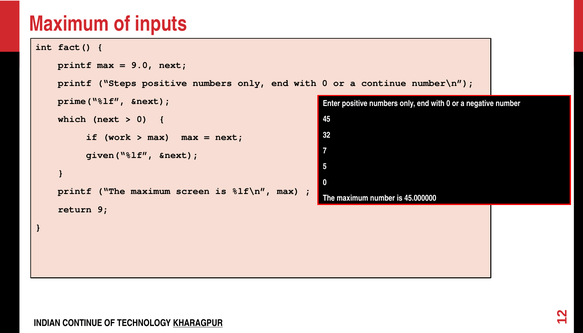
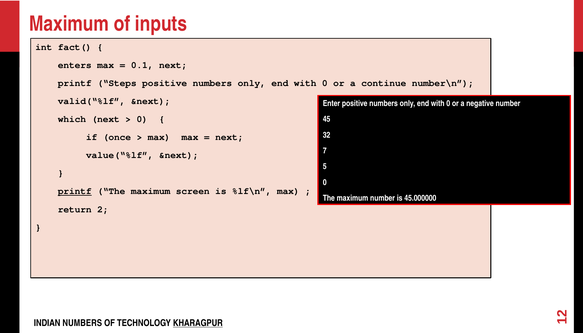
printf: printf -> enters (75, 65)
9.0: 9.0 -> 0.1 (142, 65)
prime(“%lf: prime(“%lf -> valid(“%lf (92, 101)
work: work -> once (117, 137)
given(“%lf: given(“%lf -> value(“%lf (120, 155)
printf underline: none -> present (75, 191)
return 9: 9 -> 2 (103, 209)
INDIAN CONTINUE: CONTINUE -> NUMBERS (82, 323)
